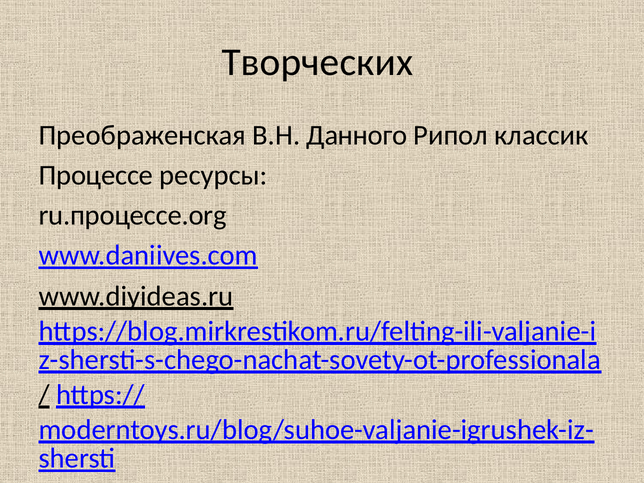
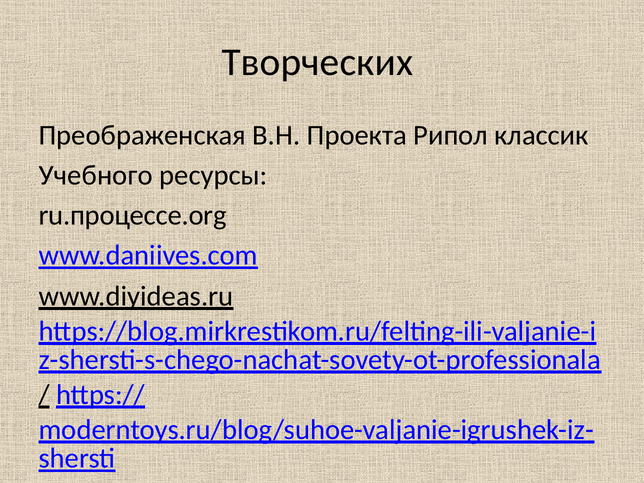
Данного: Данного -> Проекта (357, 135)
Процессе: Процессе -> Учебного (96, 175)
